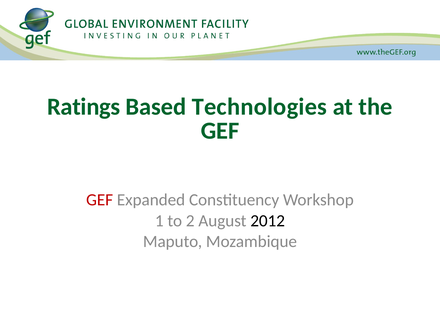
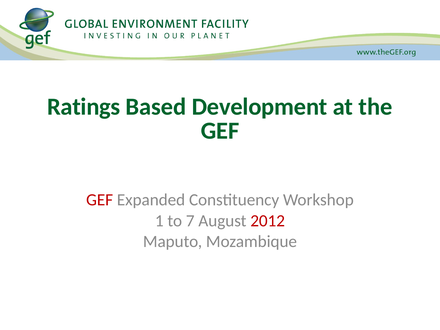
Technologies: Technologies -> Development (260, 107)
2: 2 -> 7 (190, 221)
2012 colour: black -> red (268, 221)
